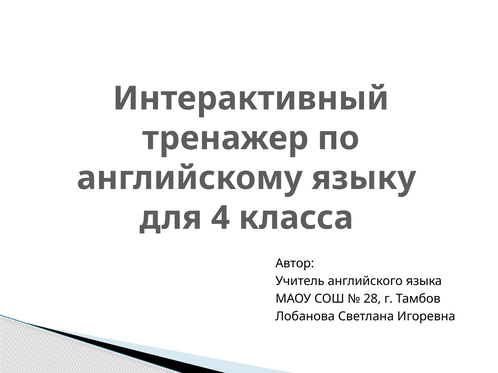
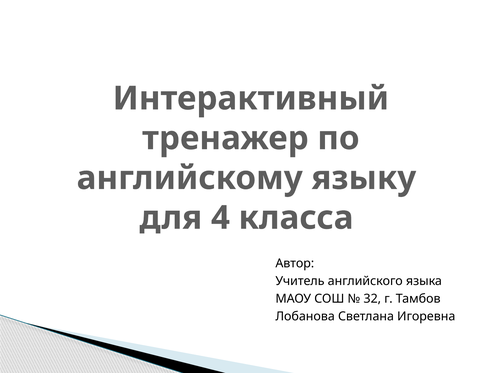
28: 28 -> 32 (372, 299)
